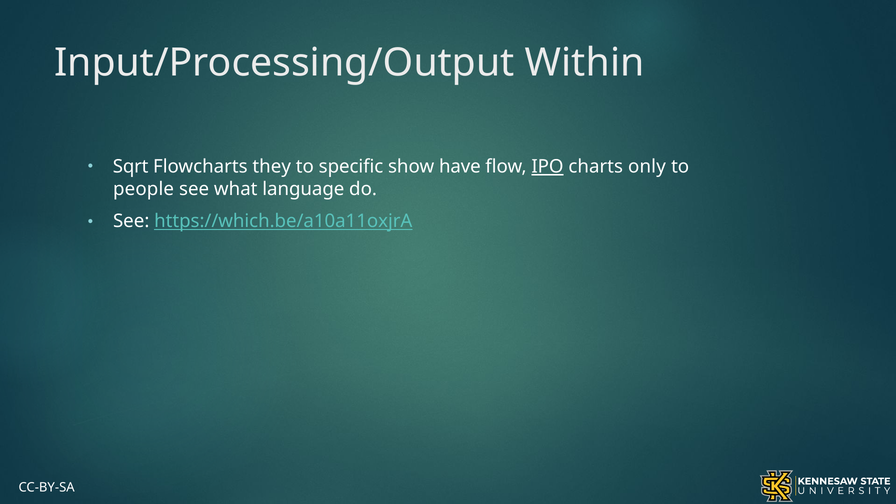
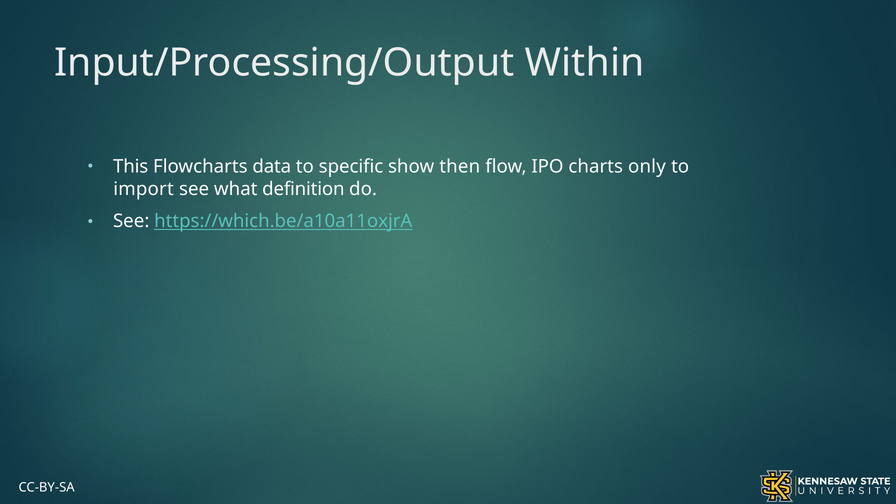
Sqrt: Sqrt -> This (131, 167)
they: they -> data (272, 167)
have: have -> then (460, 167)
IPO underline: present -> none (547, 167)
people: people -> import (144, 189)
language: language -> definition (303, 189)
